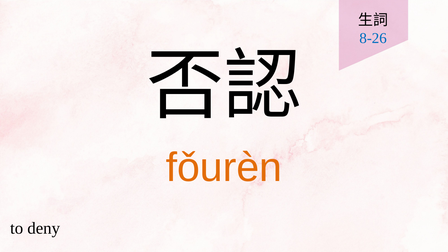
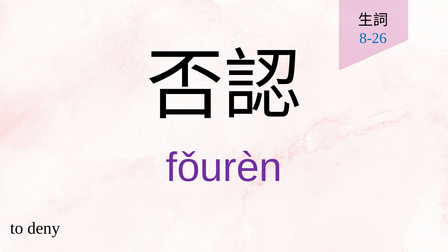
fǒurèn colour: orange -> purple (224, 167)
